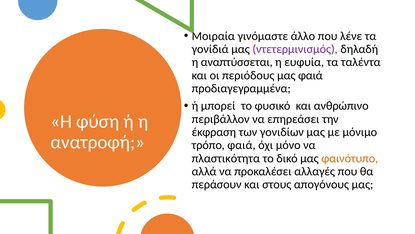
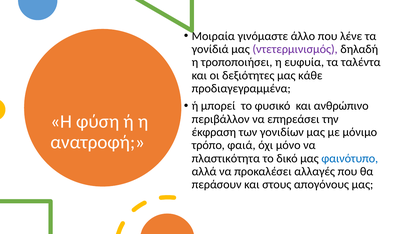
αναπτύσσεται: αναπτύσσεται -> τροποποιήσει (237, 62)
περιόδους: περιόδους -> δεξιότητες (248, 75)
μας φαιά: φαιά -> κάθε (310, 75)
φαινότυπο colour: orange -> blue (350, 158)
